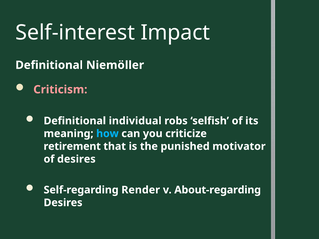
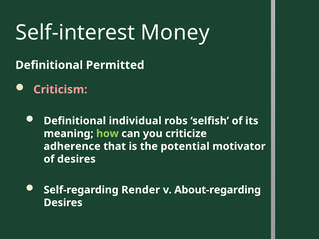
Impact: Impact -> Money (175, 33)
Niemöller: Niemöller -> Permitted (115, 65)
how colour: light blue -> light green (107, 134)
retirement: retirement -> adherence (72, 146)
punished: punished -> potential (185, 146)
